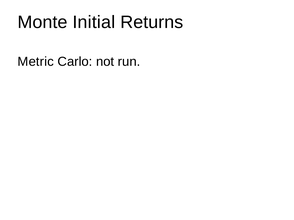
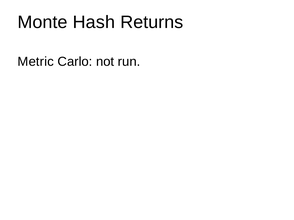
Initial: Initial -> Hash (94, 22)
